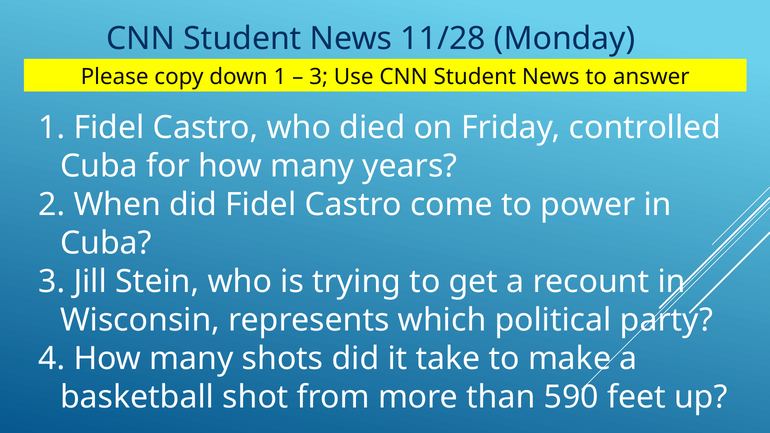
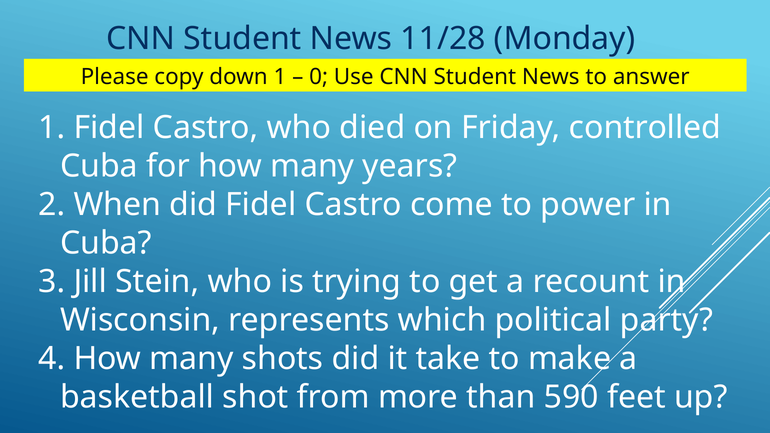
3: 3 -> 0 (319, 77)
